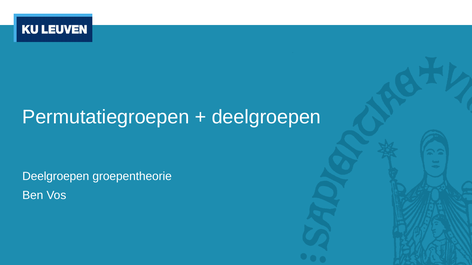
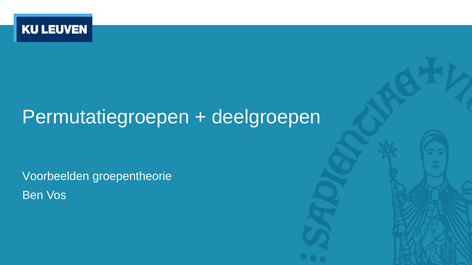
Deelgroepen: Deelgroepen -> Voorbeelden (56, 177)
